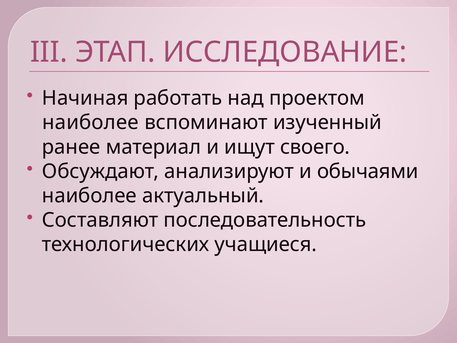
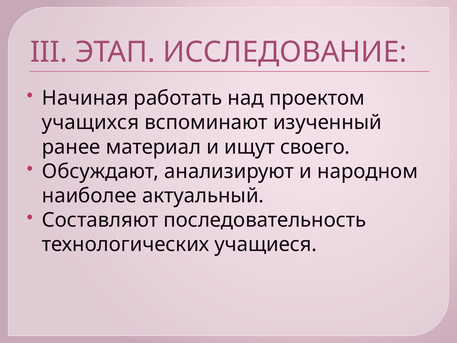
наиболее: наиболее -> учащихся (90, 123)
обычаями: обычаями -> народном (368, 171)
